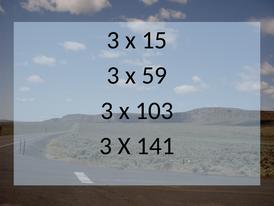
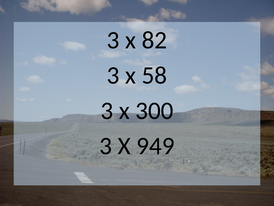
15: 15 -> 82 (154, 40)
59: 59 -> 58 (154, 75)
103: 103 -> 300 (154, 110)
141: 141 -> 949 (155, 146)
